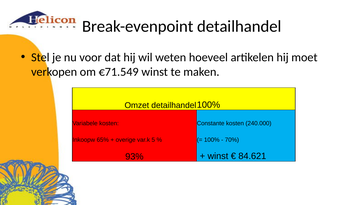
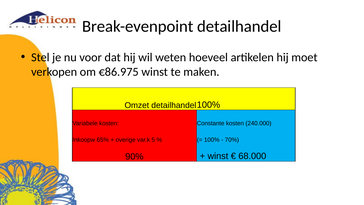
€71.549: €71.549 -> €86.975 (119, 72)
93%: 93% -> 90% (134, 156)
84.621: 84.621 -> 68.000 (252, 156)
